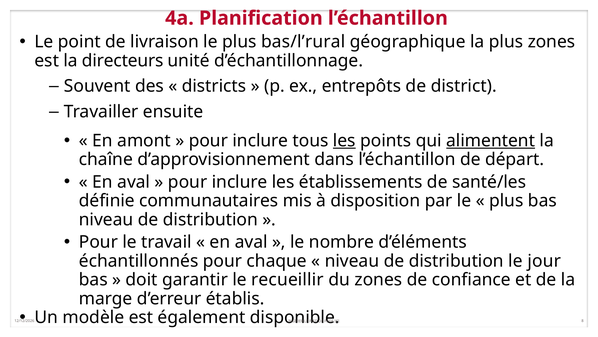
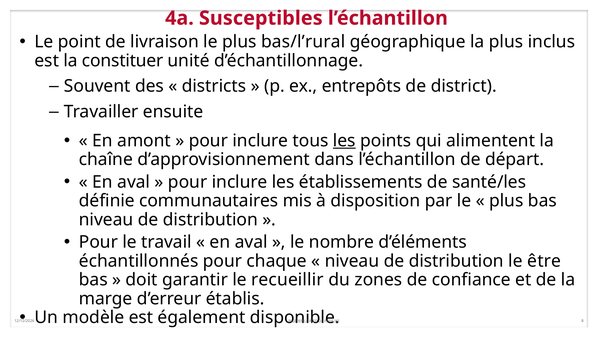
Planification: Planification -> Susceptibles (261, 18)
plus zones: zones -> inclus (551, 42)
directeurs: directeurs -> constituer (123, 61)
alimentent underline: present -> none (491, 140)
jour: jour -> être (544, 260)
